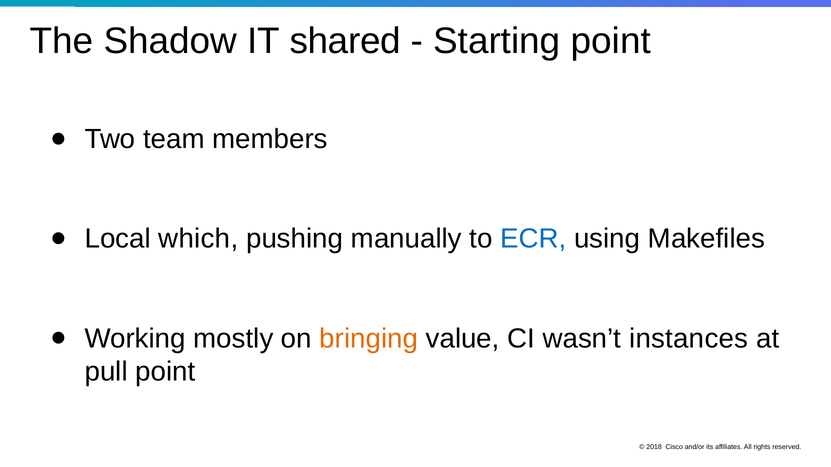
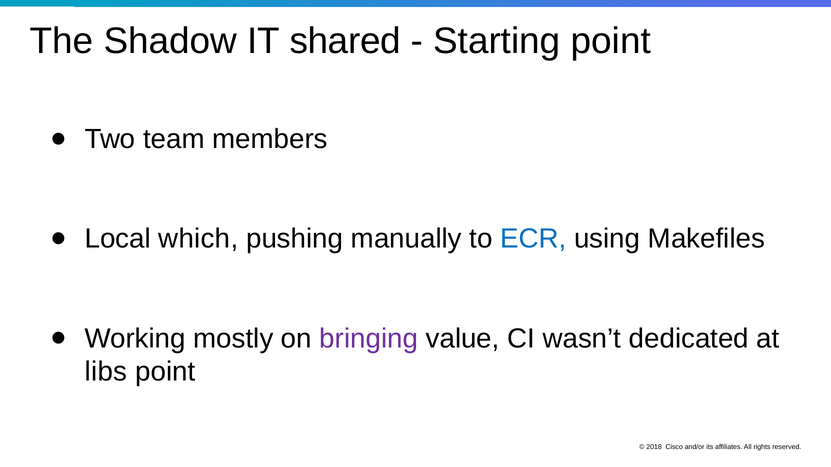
bringing colour: orange -> purple (369, 339)
instances: instances -> dedicated (689, 339)
pull: pull -> libs (106, 372)
